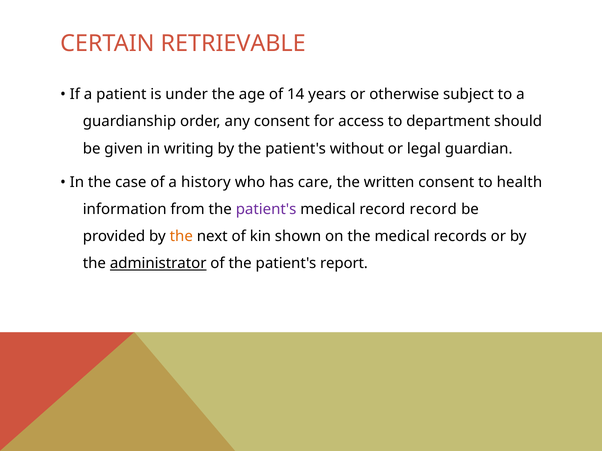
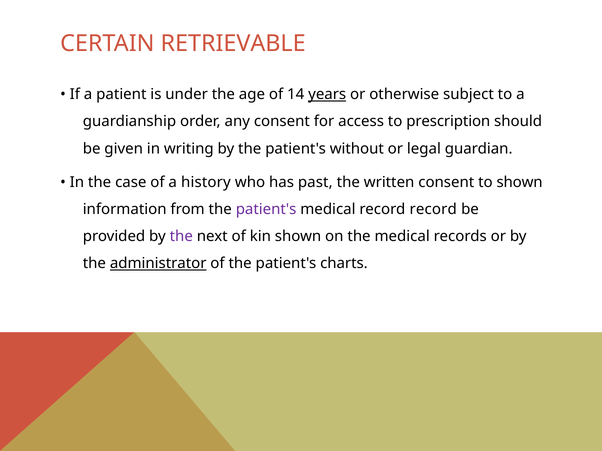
years underline: none -> present (327, 95)
department: department -> prescription (448, 122)
care: care -> past (315, 183)
to health: health -> shown (520, 183)
the colour: orange -> purple (181, 237)
report: report -> charts (344, 264)
